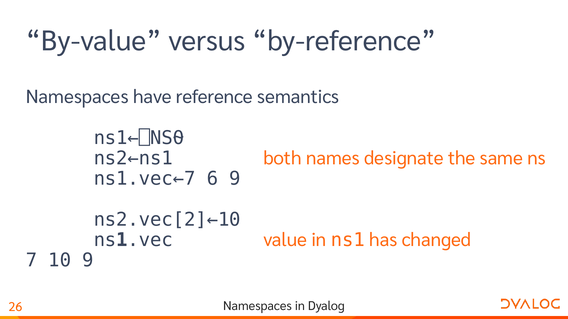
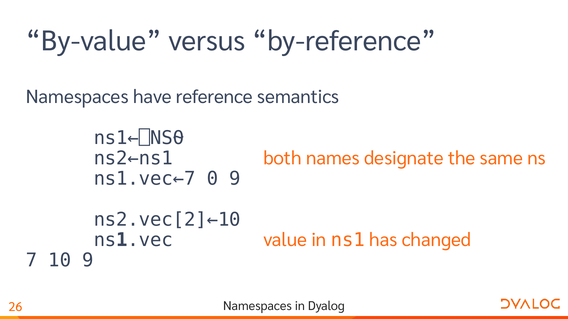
6: 6 -> 0 (212, 179)
